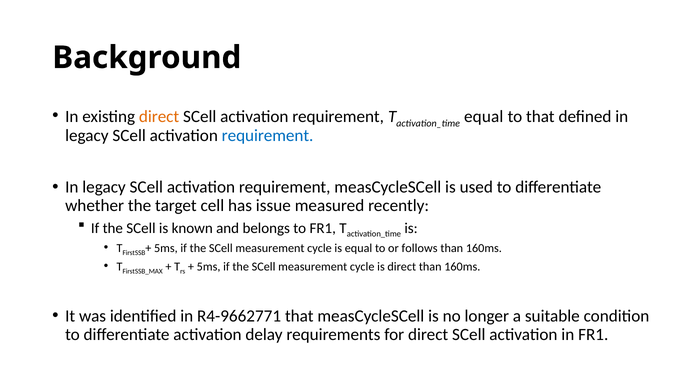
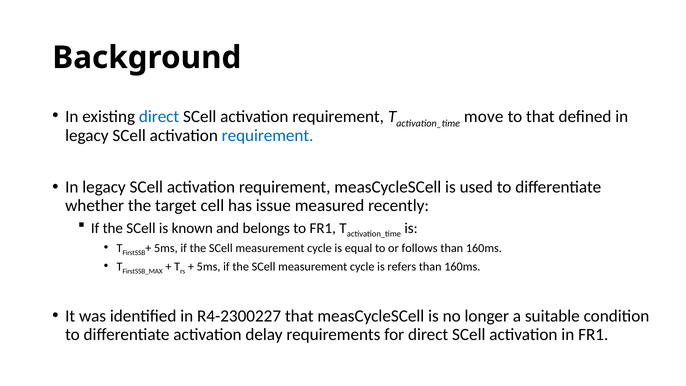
direct colour: orange -> blue (159, 117)
equal: equal -> move (484, 117)
is direct: direct -> refers (402, 267)
R4-9662771: R4-9662771 -> R4-2300227 (239, 316)
